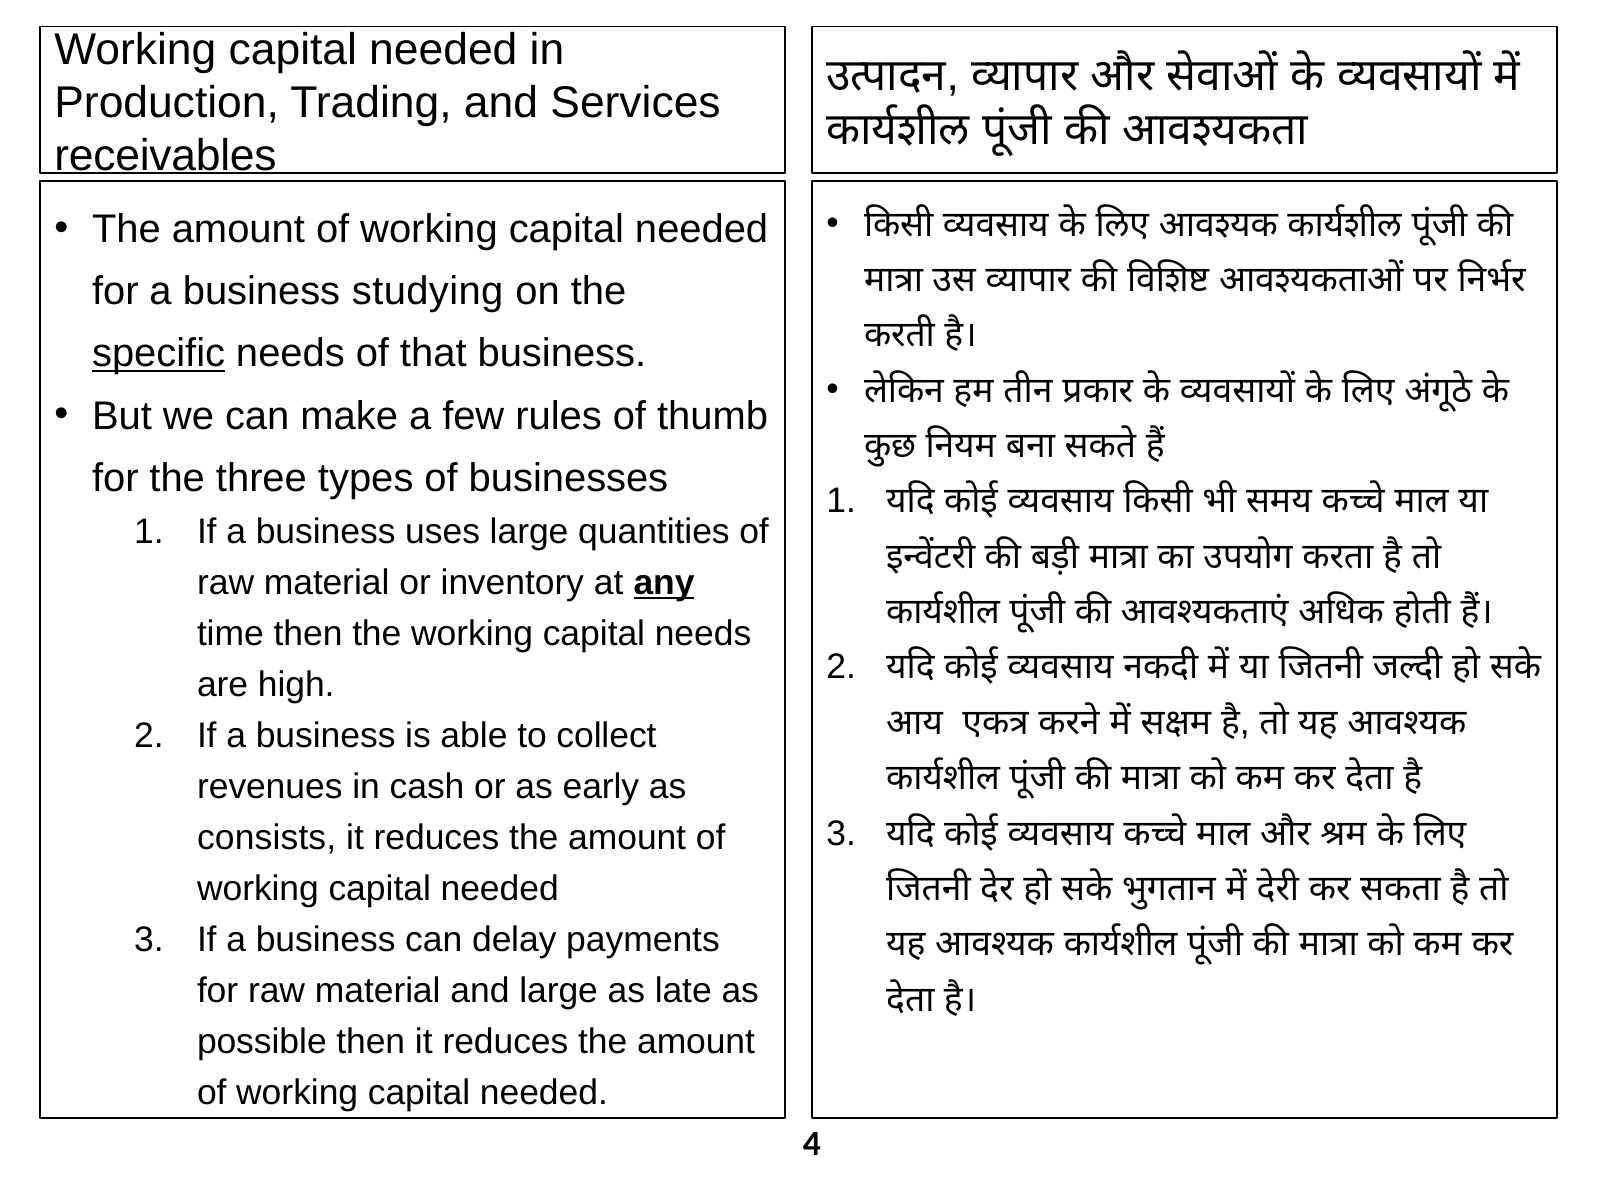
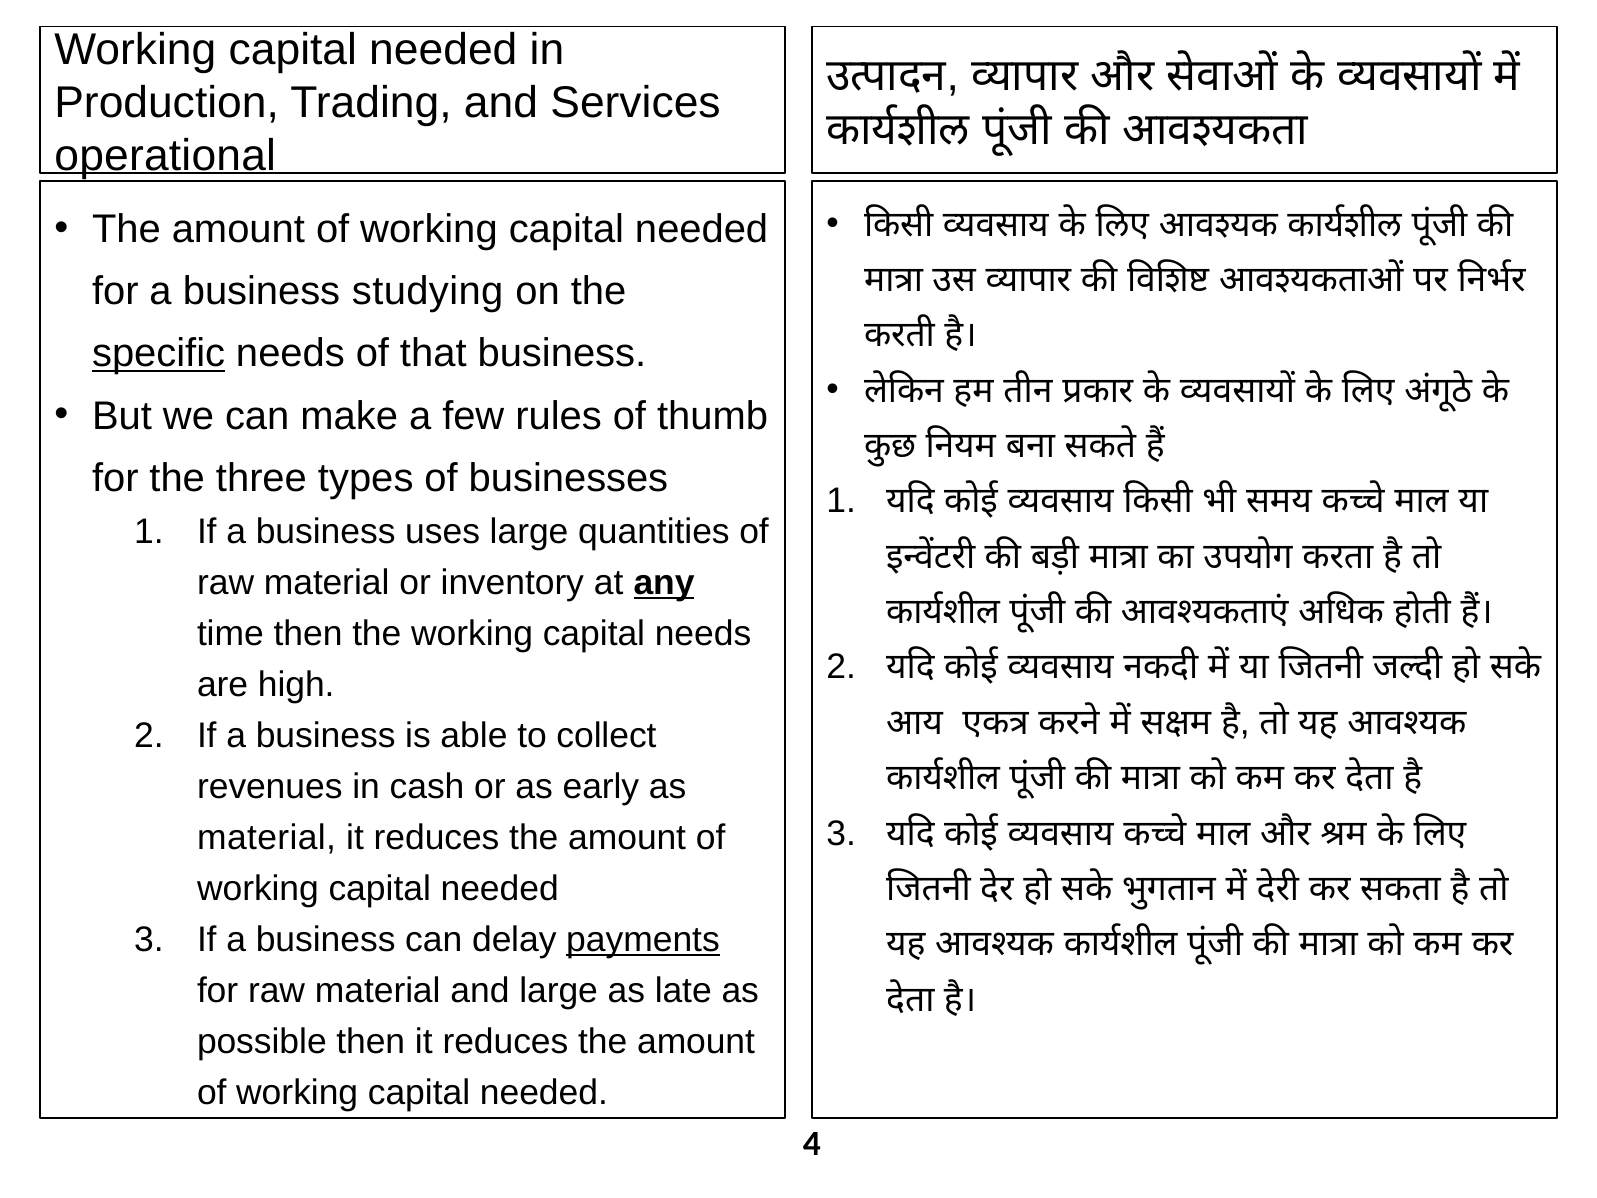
receivables: receivables -> operational (165, 156)
consists: consists -> material (267, 838)
payments underline: none -> present (643, 940)
